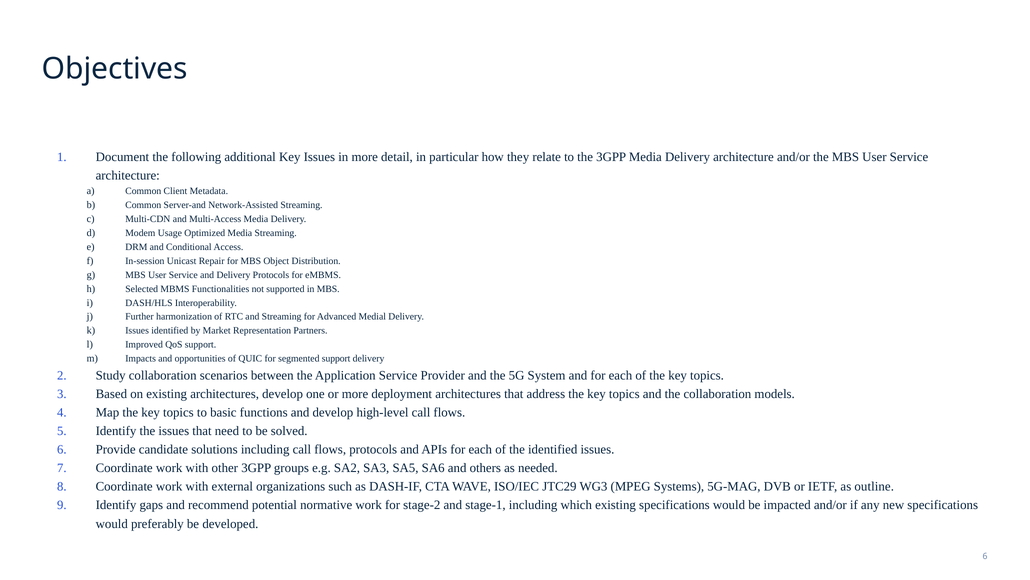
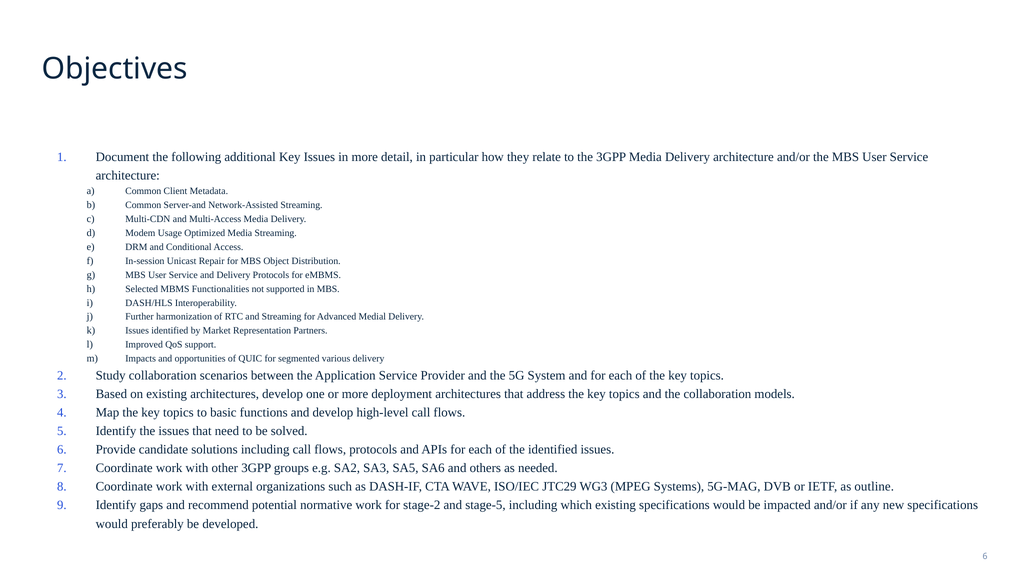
segmented support: support -> various (336, 358)
stage-1: stage-1 -> stage-5 (485, 505)
